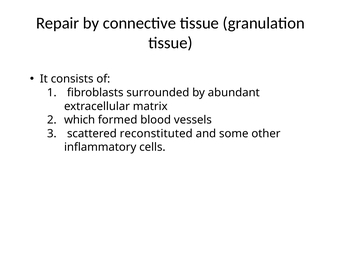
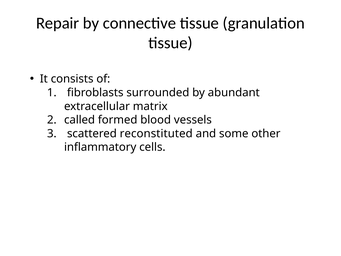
which: which -> called (80, 120)
